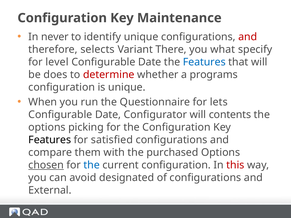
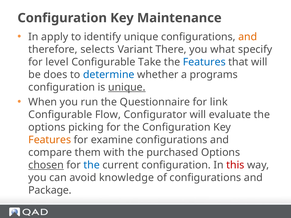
never: never -> apply (55, 37)
and colour: red -> orange (248, 37)
Date: Date -> Take (150, 62)
determine colour: red -> blue (109, 75)
unique underline: none -> present (127, 87)
lets: lets -> link (219, 102)
Date: Date -> Flow (108, 115)
contents: contents -> evaluate (230, 115)
Features colour: black -> orange (50, 140)
satisfied: satisfied -> examine (112, 140)
designated: designated -> knowledge (127, 178)
External: External -> Package (50, 190)
